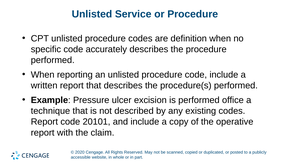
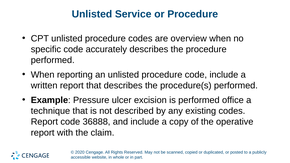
definition: definition -> overview (189, 38)
20101: 20101 -> 36888 (97, 122)
